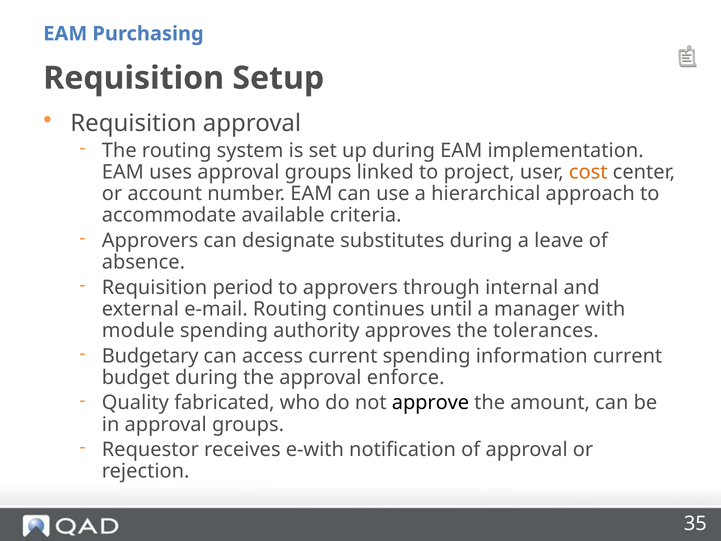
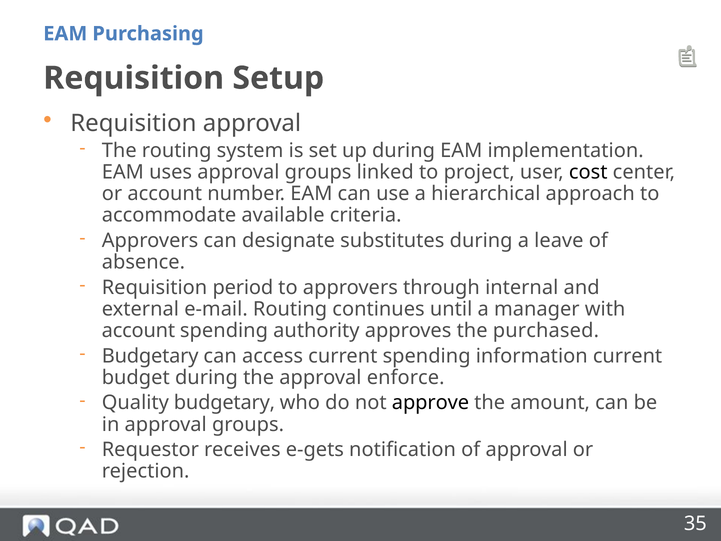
cost colour: orange -> black (588, 172)
module: module -> account (138, 331)
tolerances: tolerances -> purchased (546, 331)
Quality fabricated: fabricated -> budgetary (224, 403)
e-with: e-with -> e-gets (315, 449)
